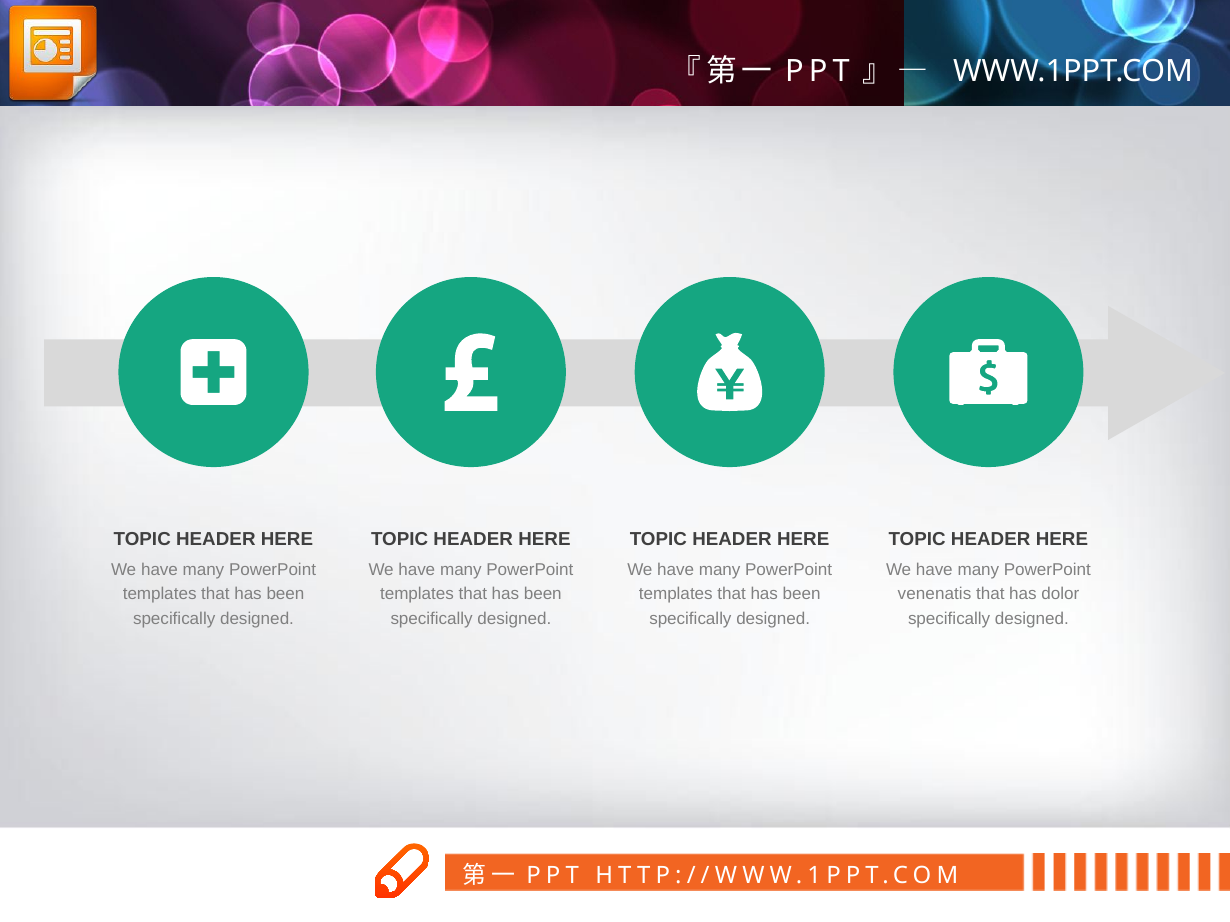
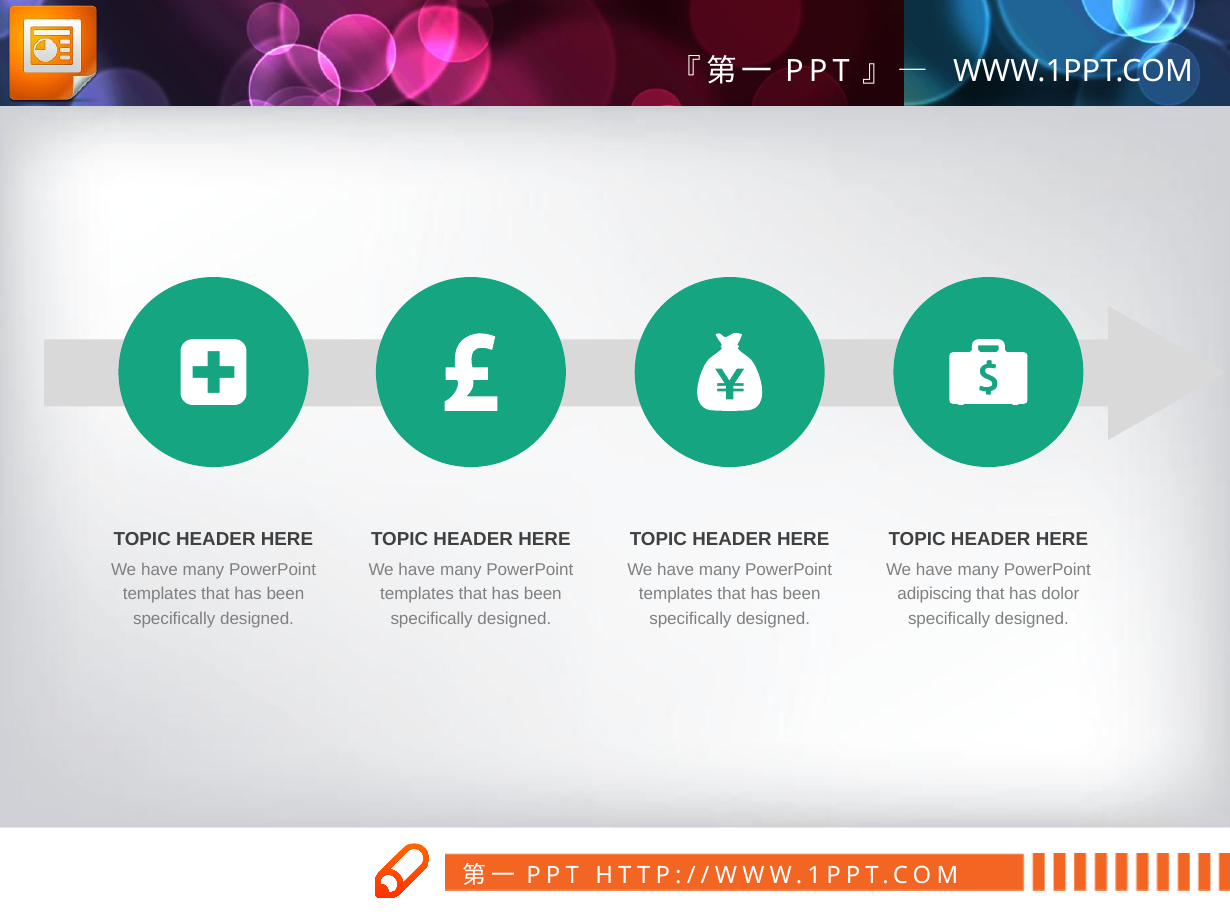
venenatis: venenatis -> adipiscing (935, 595)
